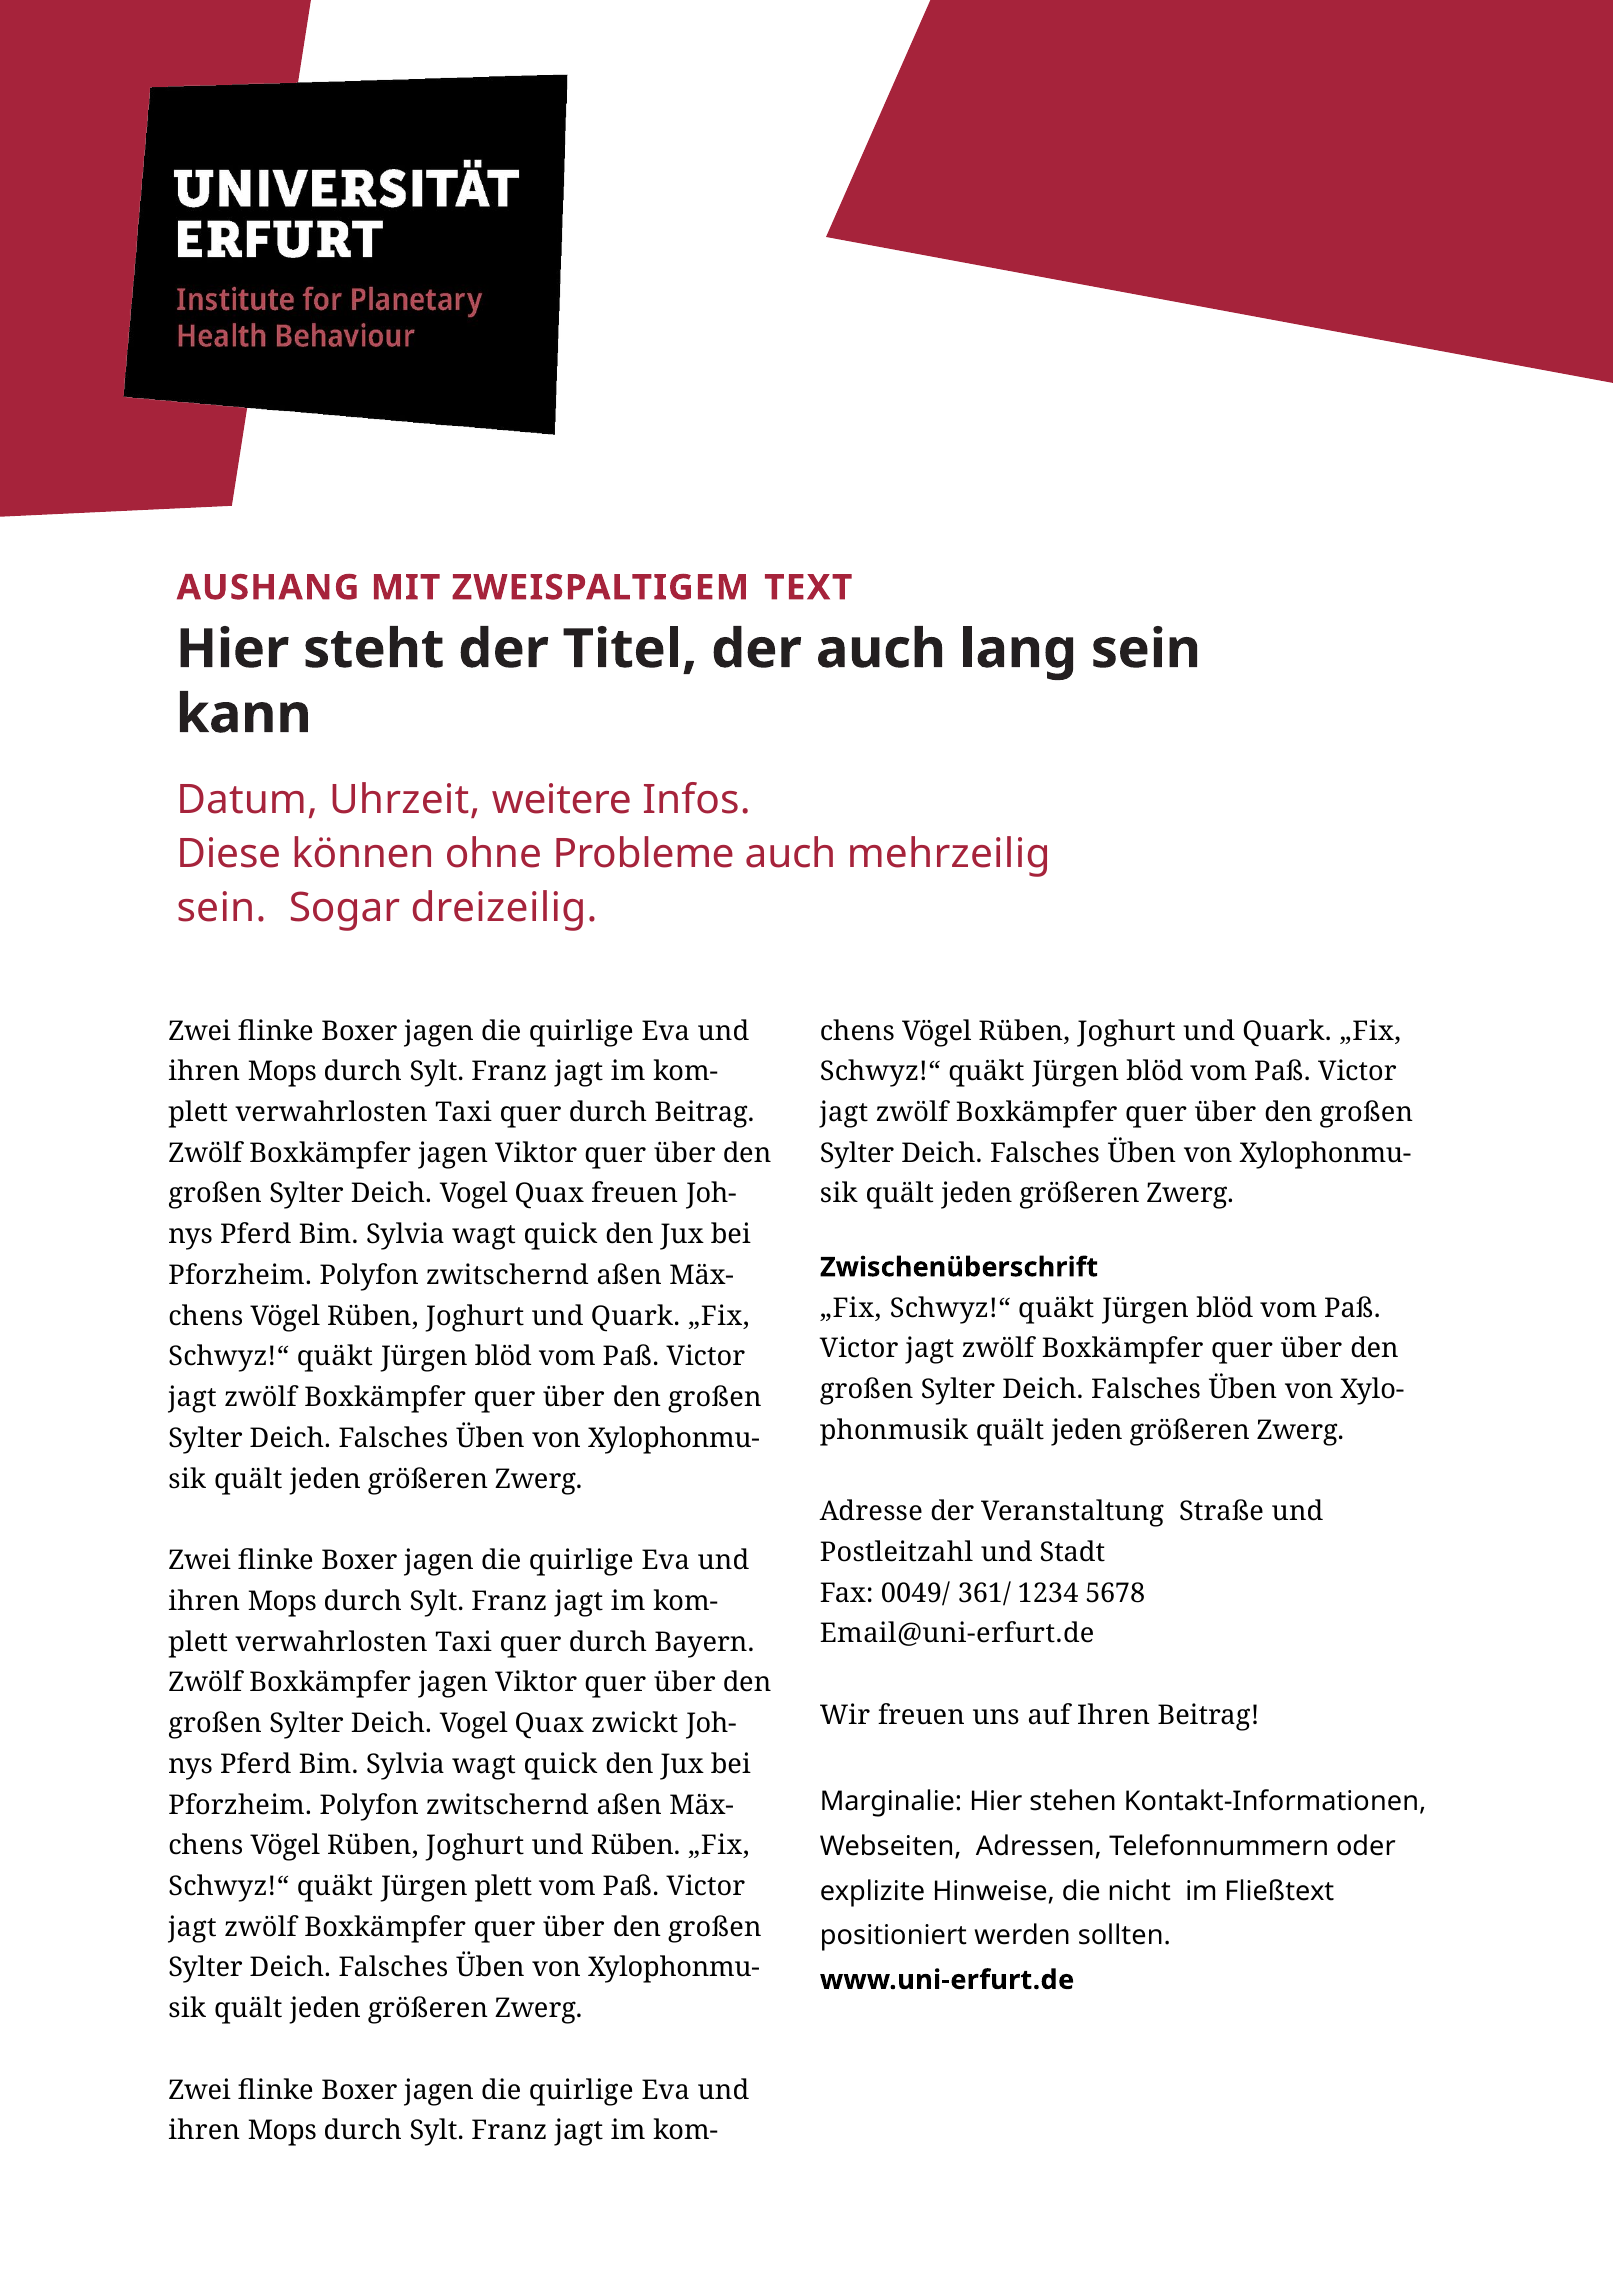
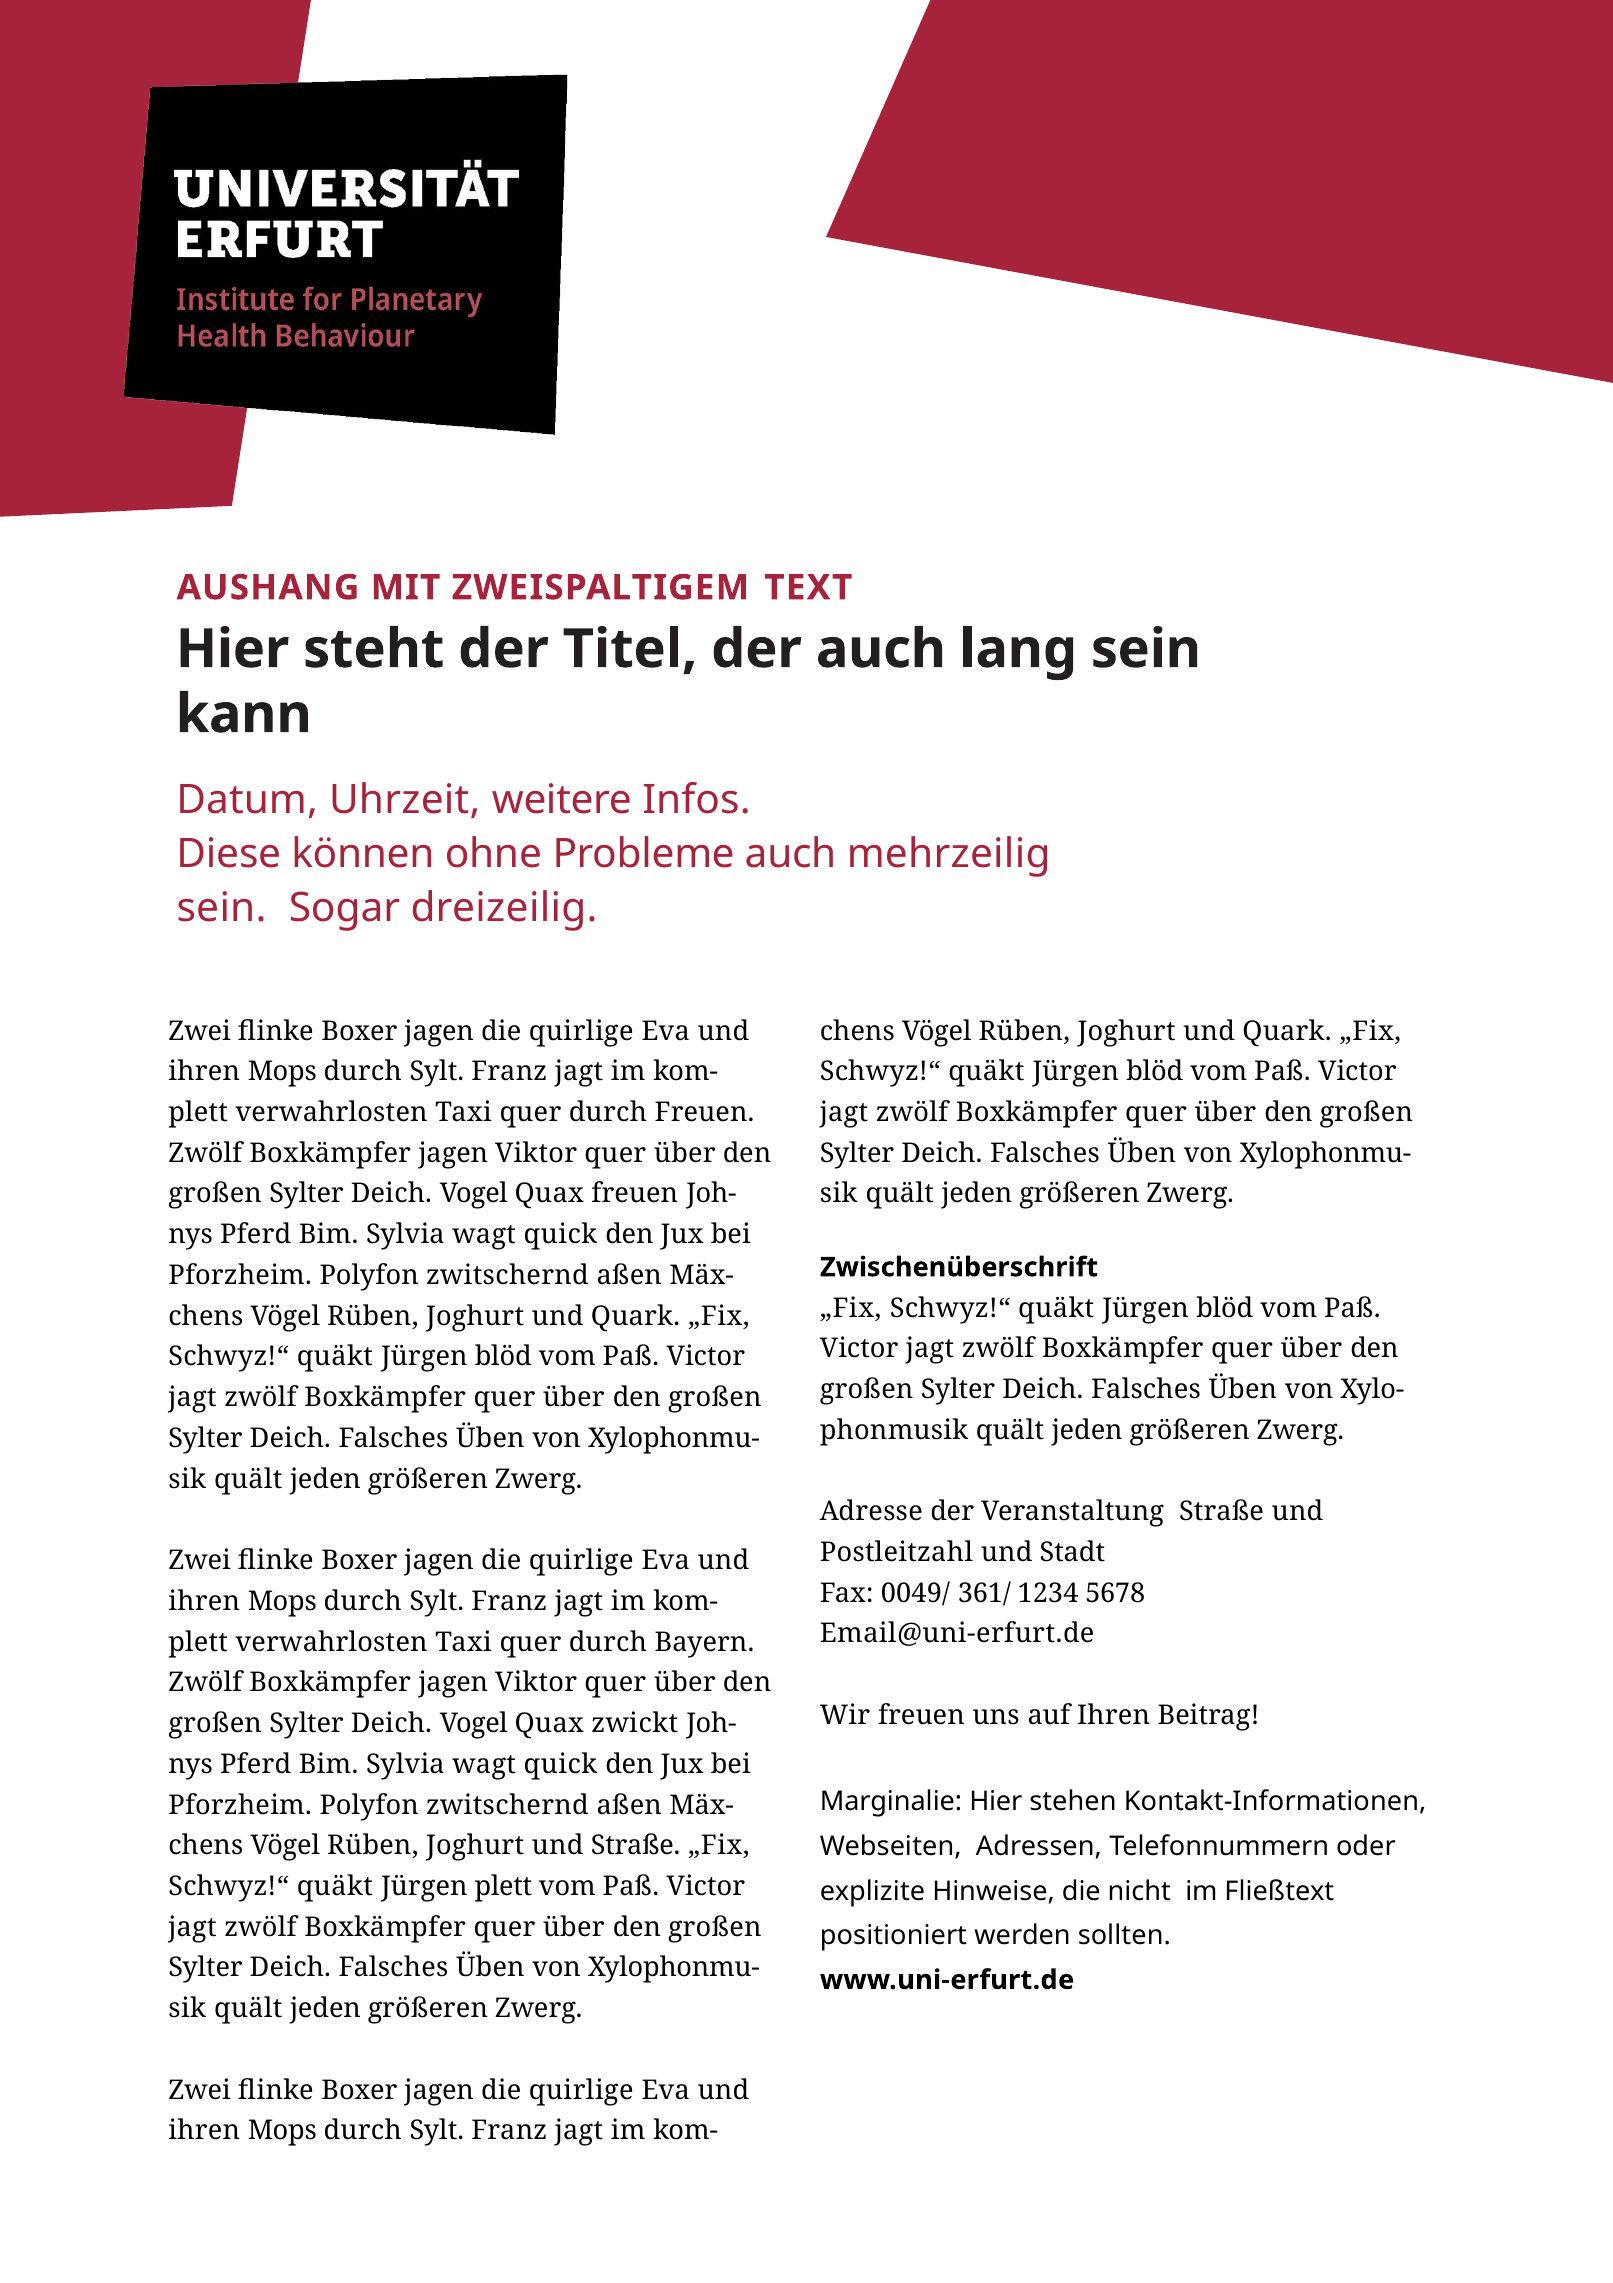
durch Beitrag: Beitrag -> Freuen (705, 1112)
und Rüben: Rüben -> Straße (636, 1846)
